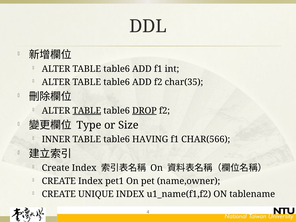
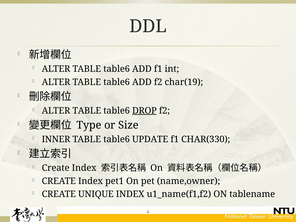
char(35: char(35 -> char(19 (184, 82)
TABLE underline: present -> none (87, 111)
HAVING: HAVING -> UPDATE (150, 139)
CHAR(566: CHAR(566 -> CHAR(330 (206, 139)
